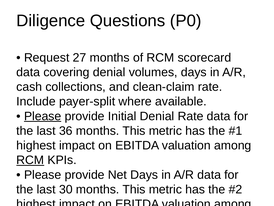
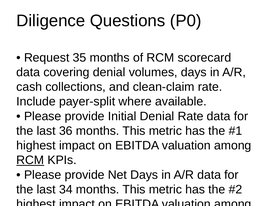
27: 27 -> 35 (80, 57)
Please underline: present -> none (43, 116)
30: 30 -> 34 (66, 189)
